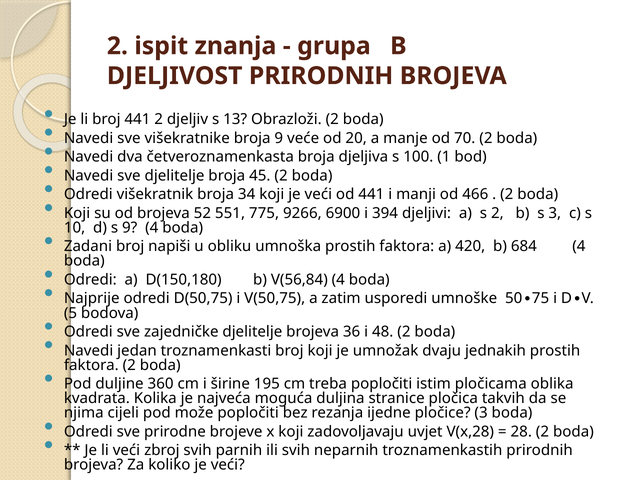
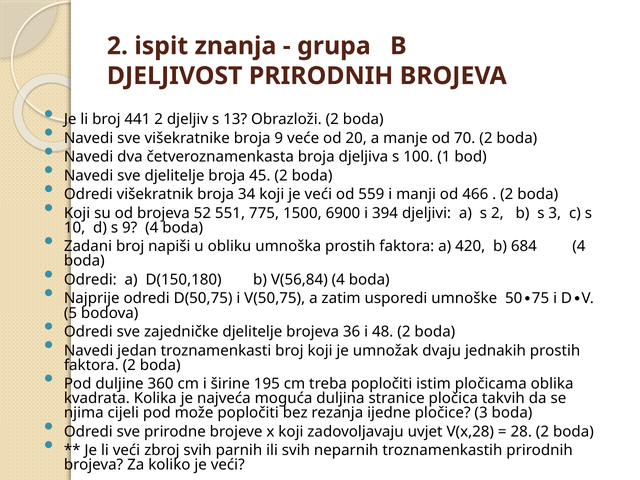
od 441: 441 -> 559 (371, 194)
9266: 9266 -> 1500 (302, 213)
